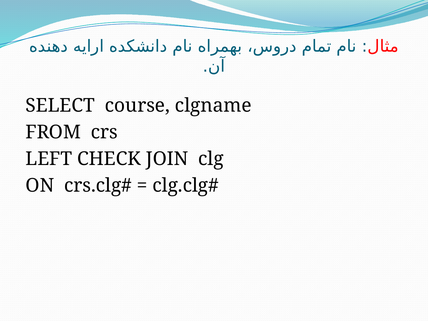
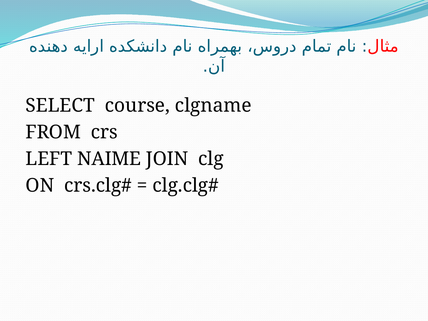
CHECK: CHECK -> NAIME (109, 159)
